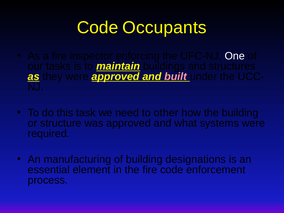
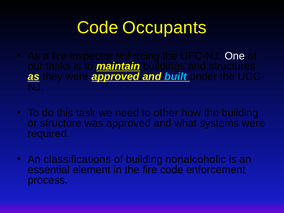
built colour: pink -> light blue (176, 77)
manufacturing: manufacturing -> classifications (77, 159)
designations: designations -> nonalcoholic (196, 159)
